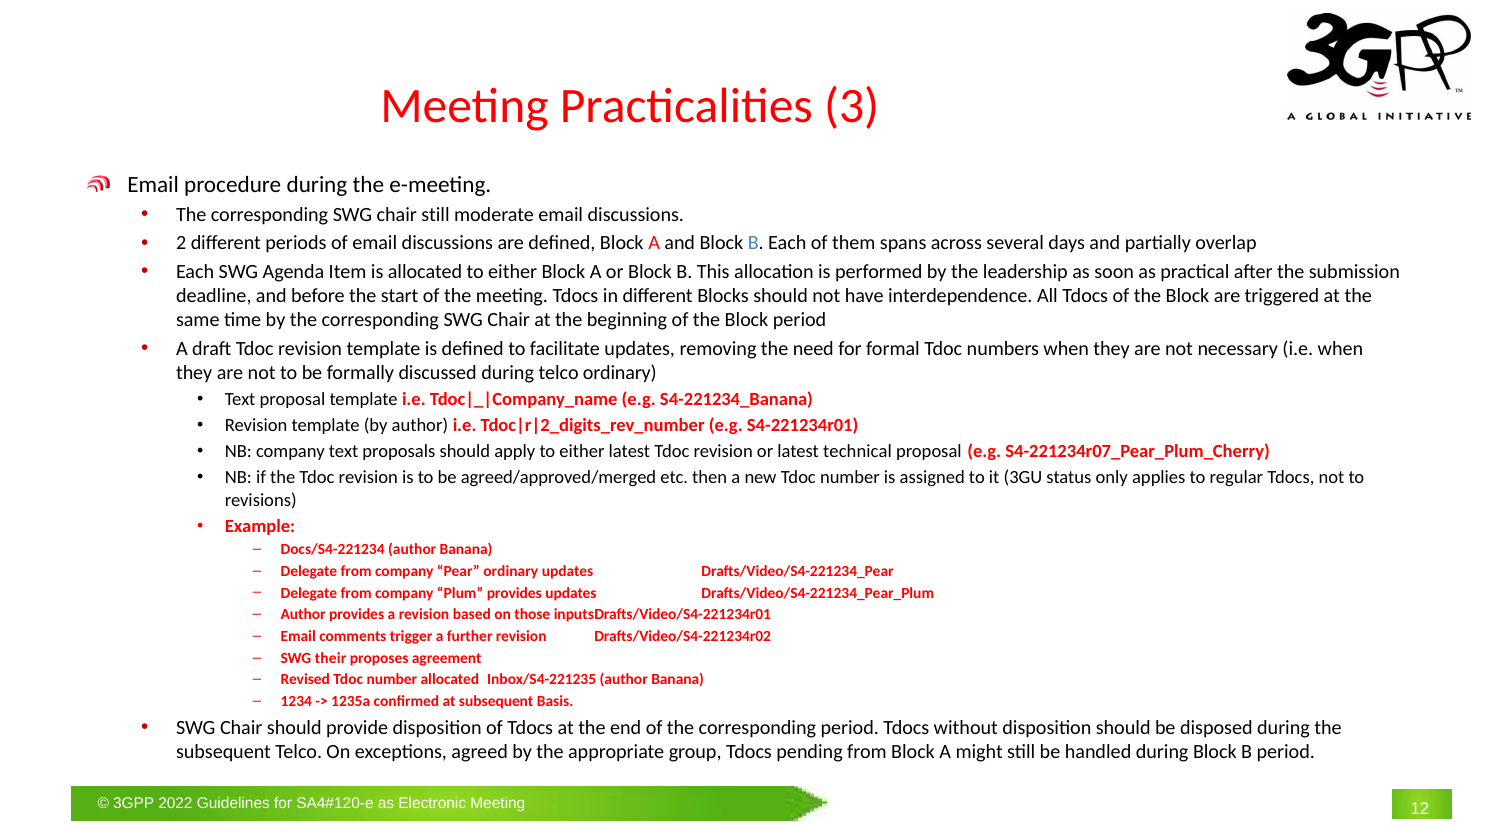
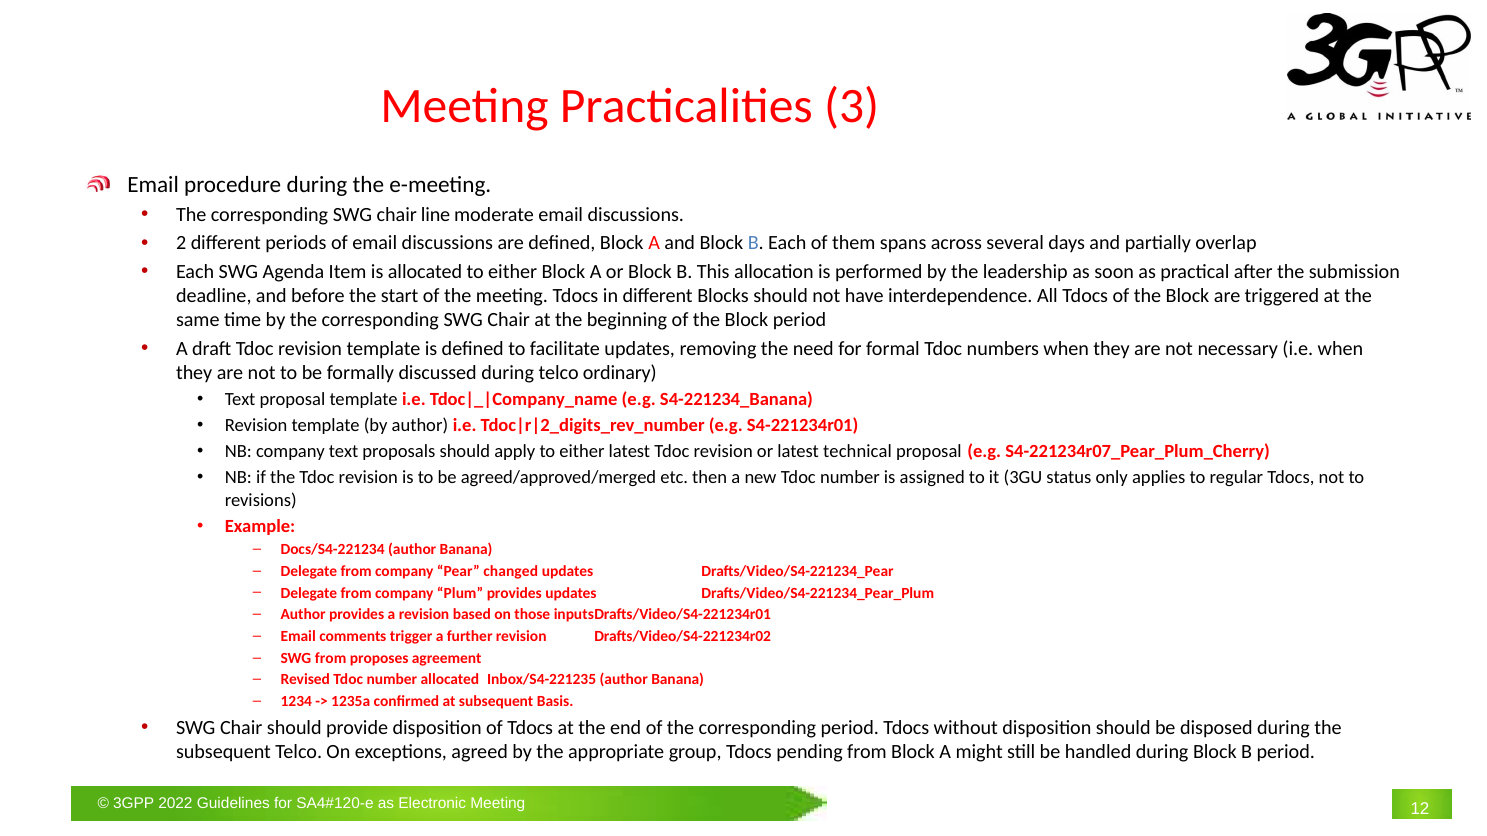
chair still: still -> line (436, 215)
Pear ordinary: ordinary -> changed (511, 572)
SWG their: their -> from (331, 658)
